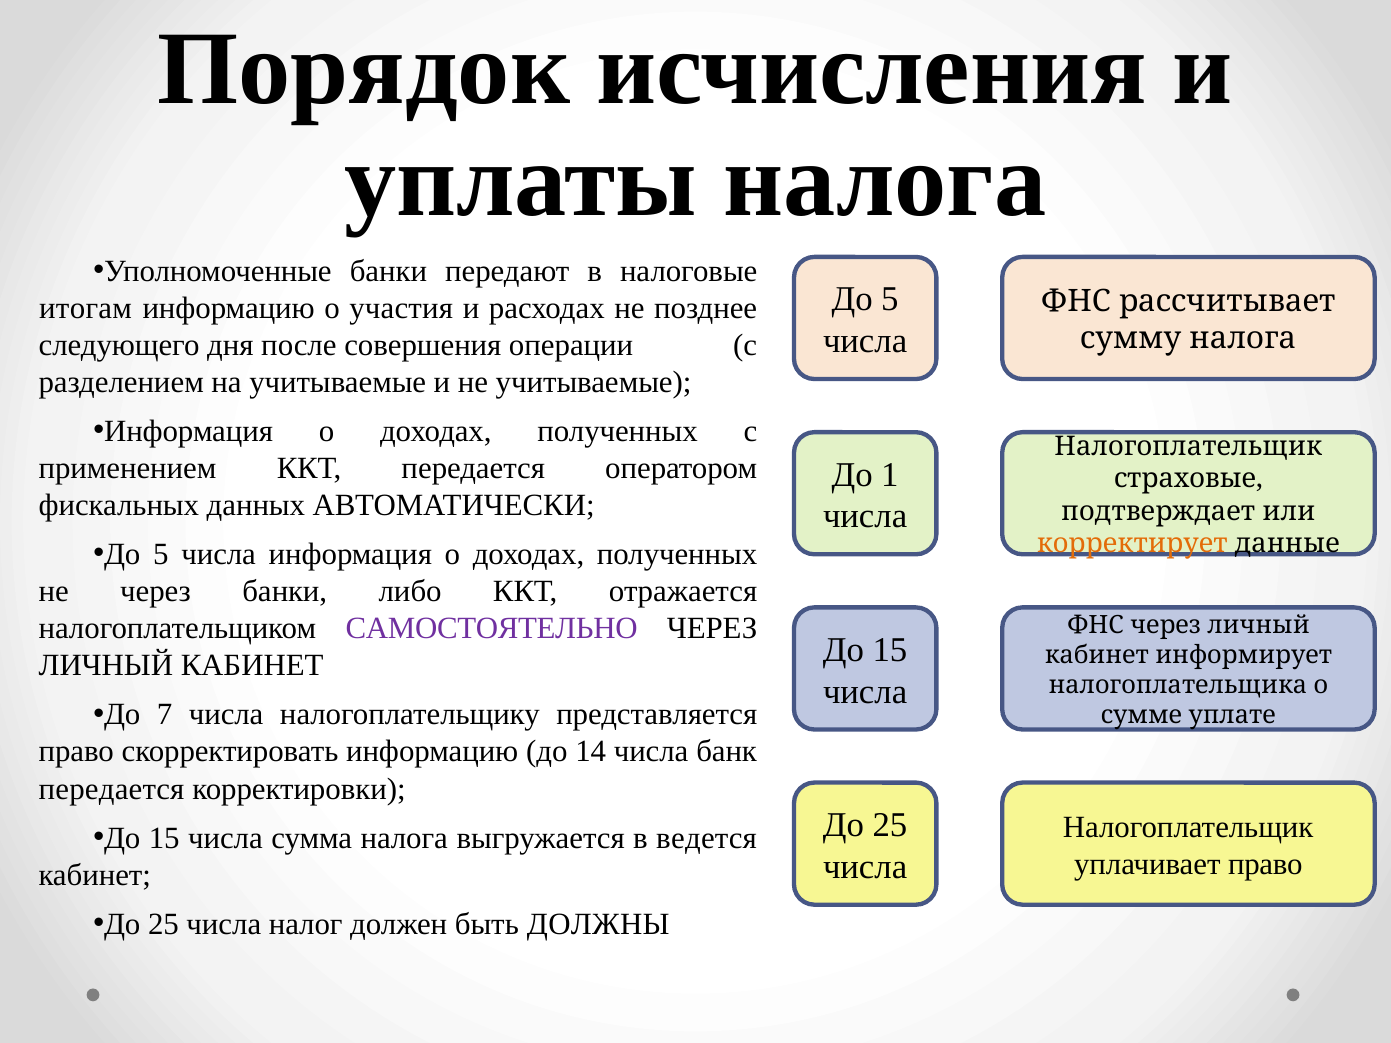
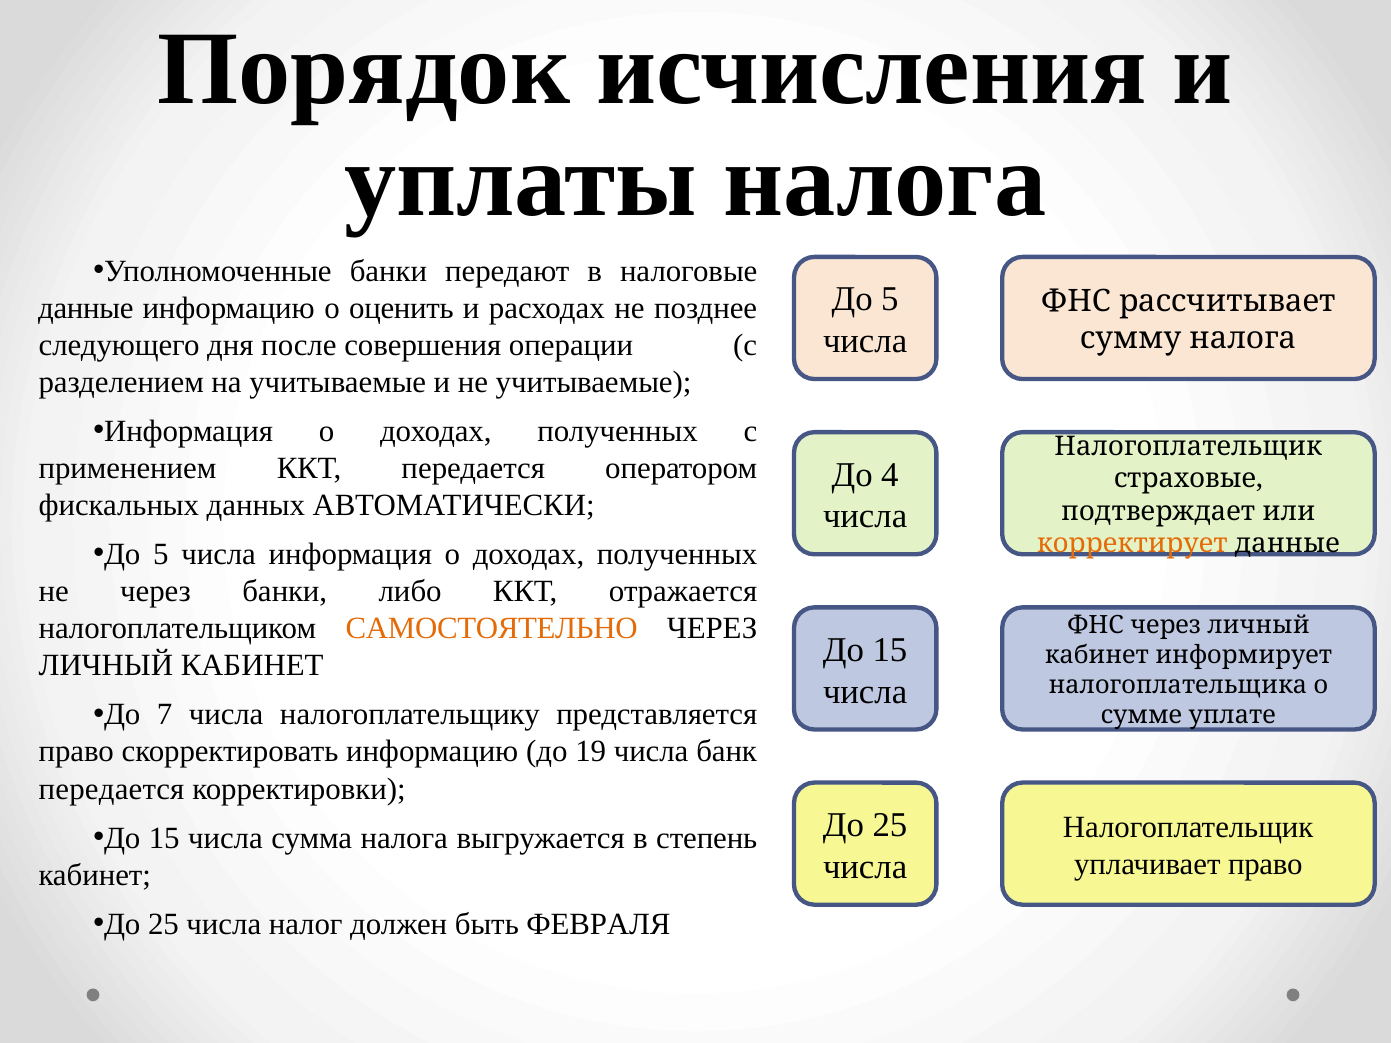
итогам: итогам -> данные (86, 308)
участия: участия -> оценить (401, 308)
1: 1 -> 4 (890, 475)
САМОСТОЯТЕЛЬНО colour: purple -> orange (492, 629)
14: 14 -> 19 (591, 752)
ведется: ведется -> степень (707, 838)
ДОЛЖНЫ: ДОЛЖНЫ -> ФЕВРАЛЯ (598, 924)
